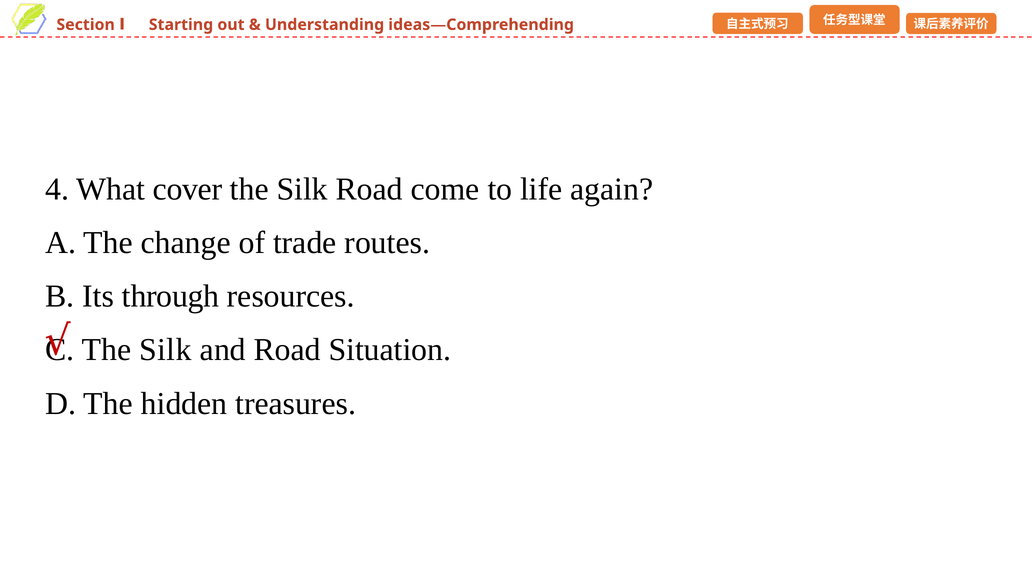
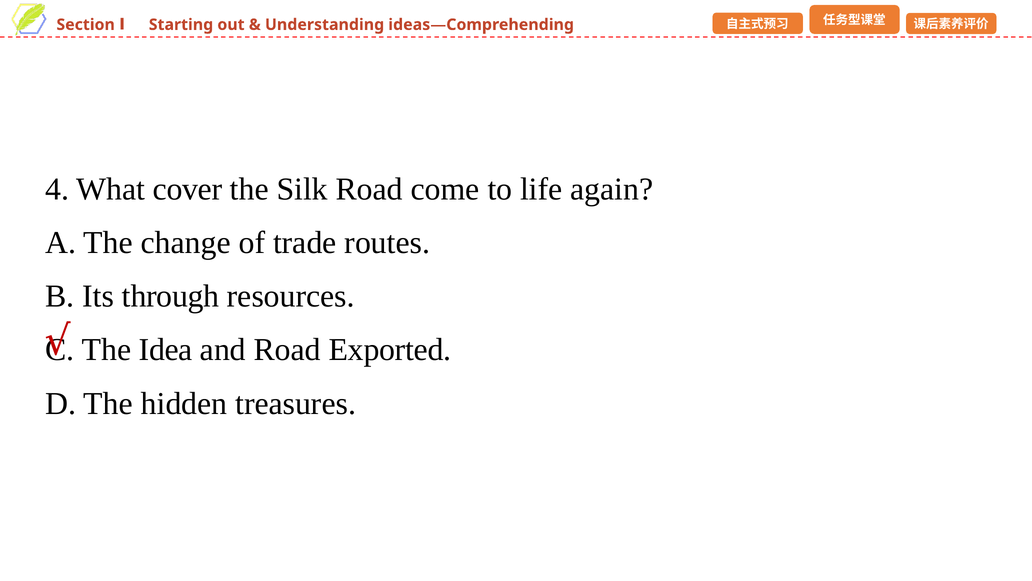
Silk: Silk -> Idea (166, 350)
Situation: Situation -> Exported (390, 350)
